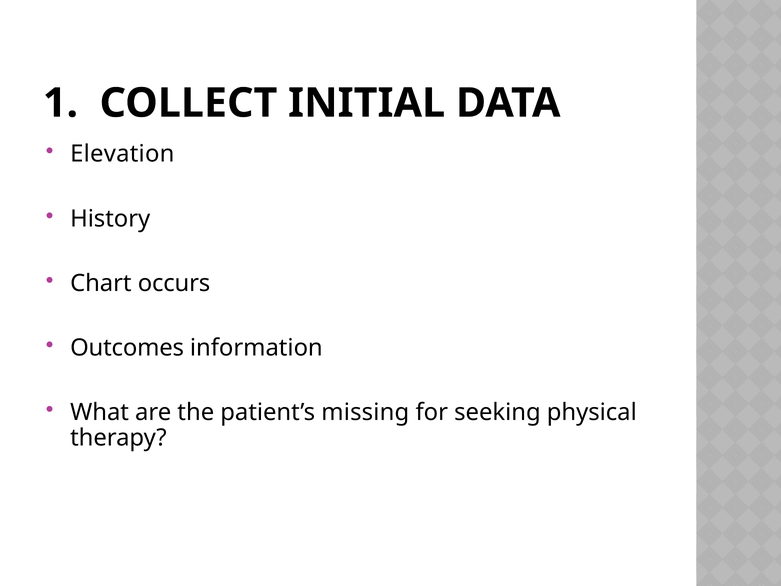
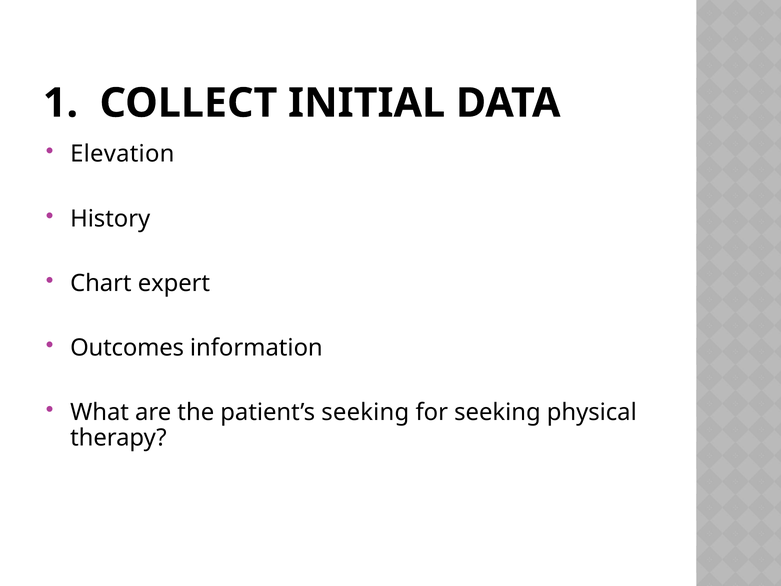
occurs: occurs -> expert (174, 283)
patient’s missing: missing -> seeking (365, 412)
